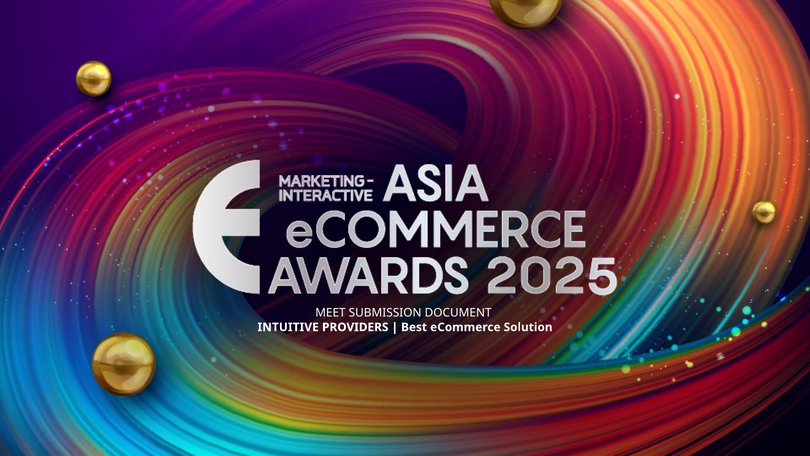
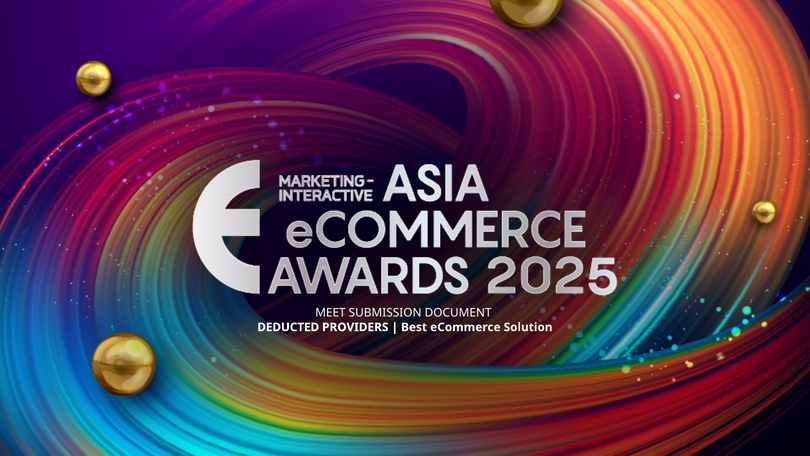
INTUITIVE: INTUITIVE -> DEDUCTED (288, 327)
